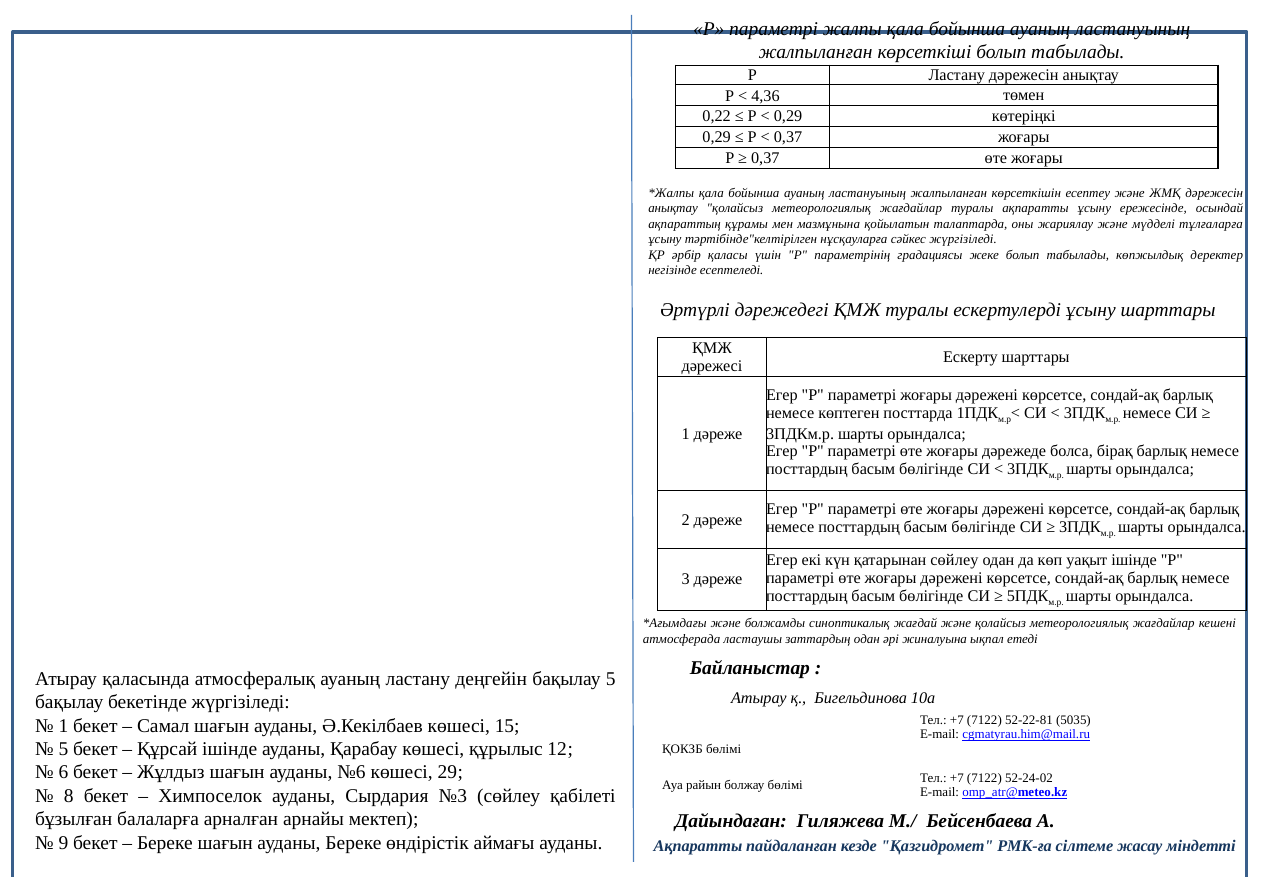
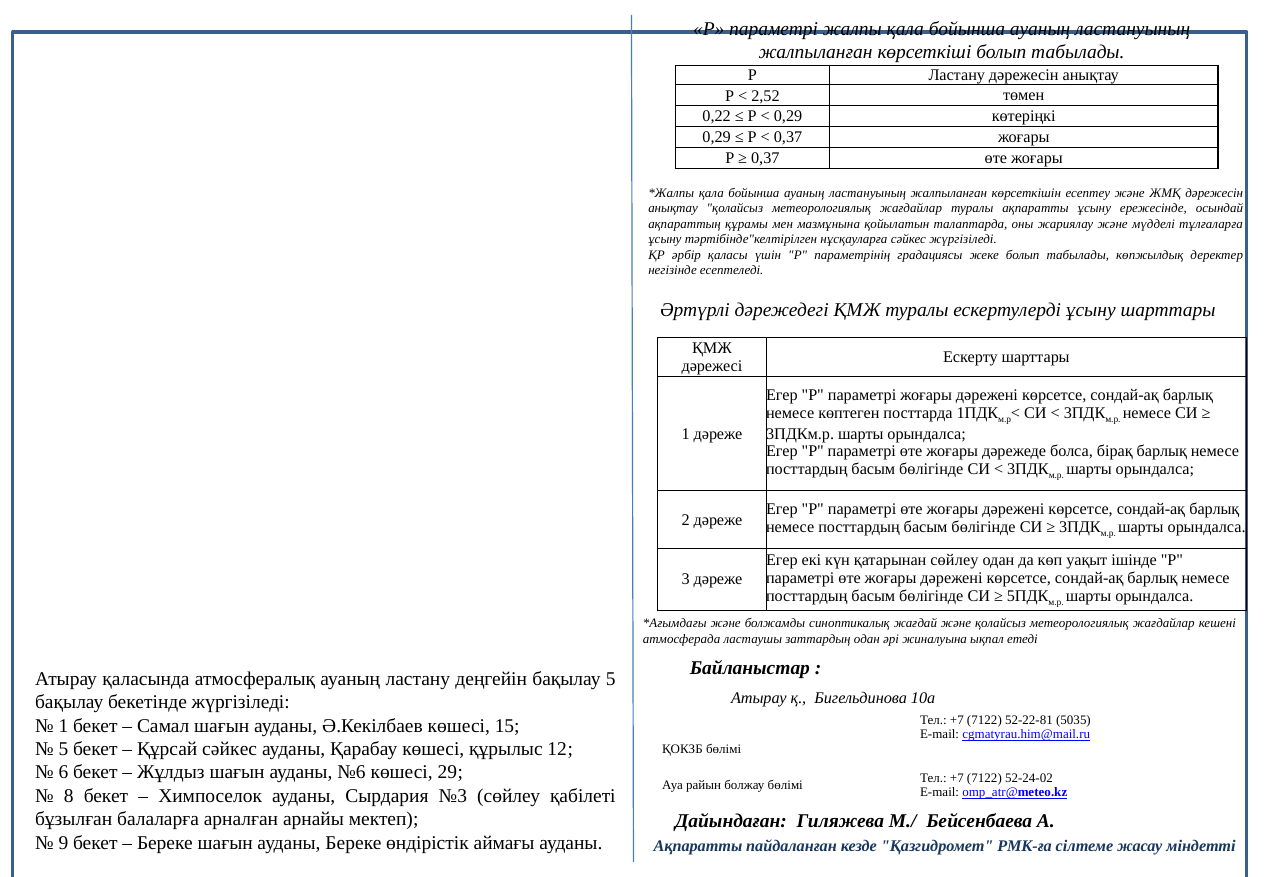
4,36: 4,36 -> 2,52 (765, 96)
Құрсай ішінде: ішінде -> сәйкес (230, 749)
